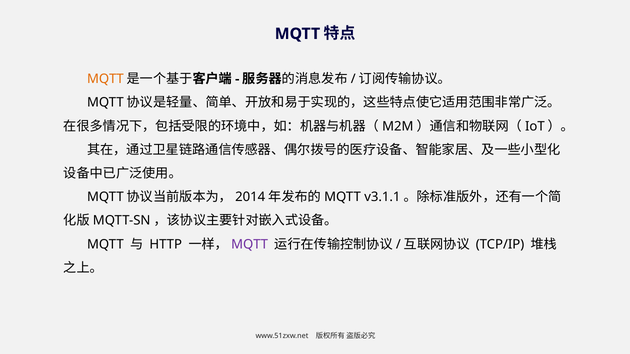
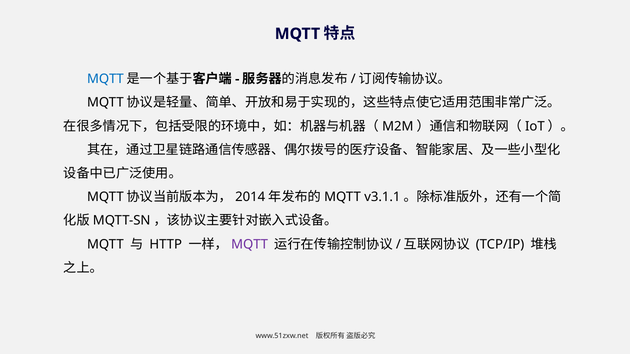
MQTT colour: orange -> blue (105, 79)
